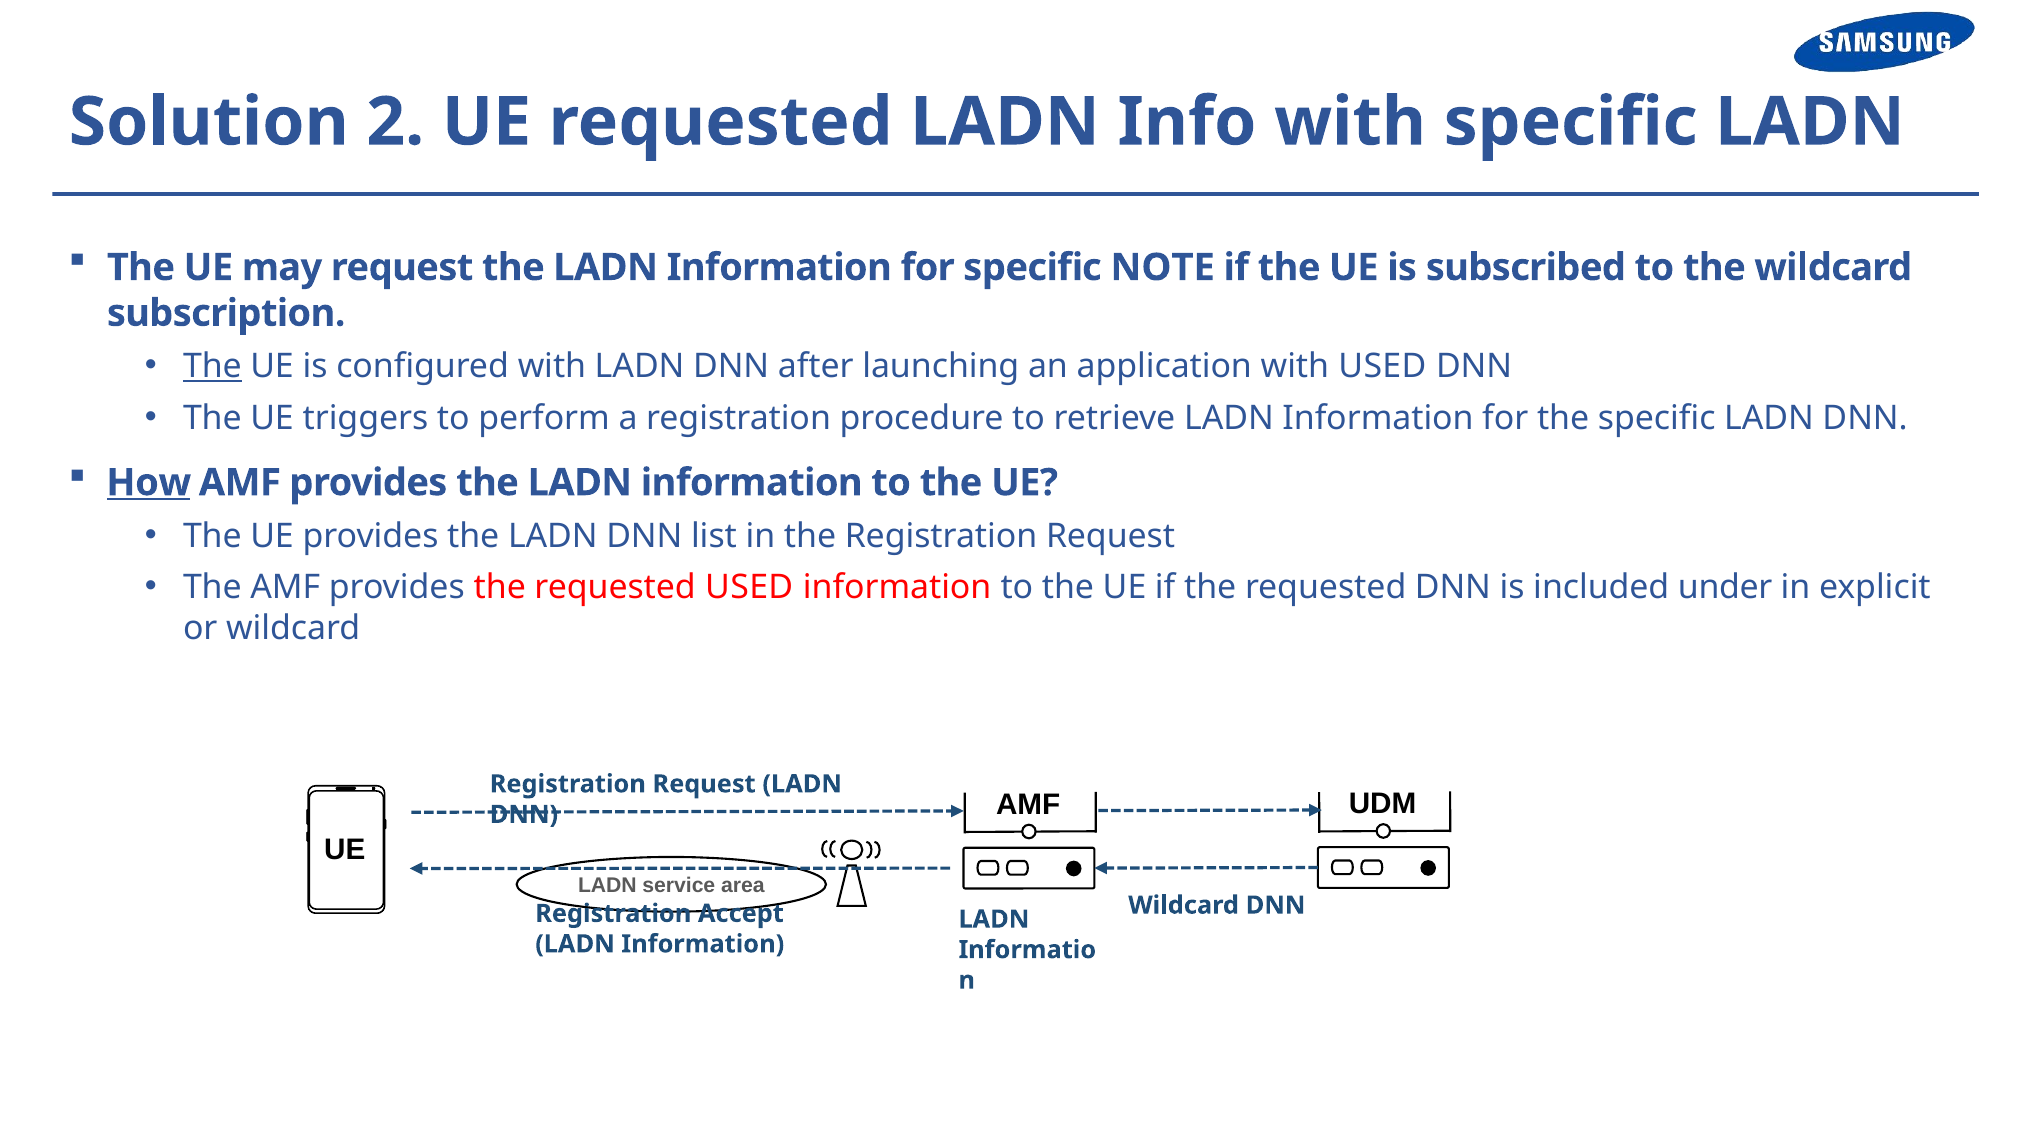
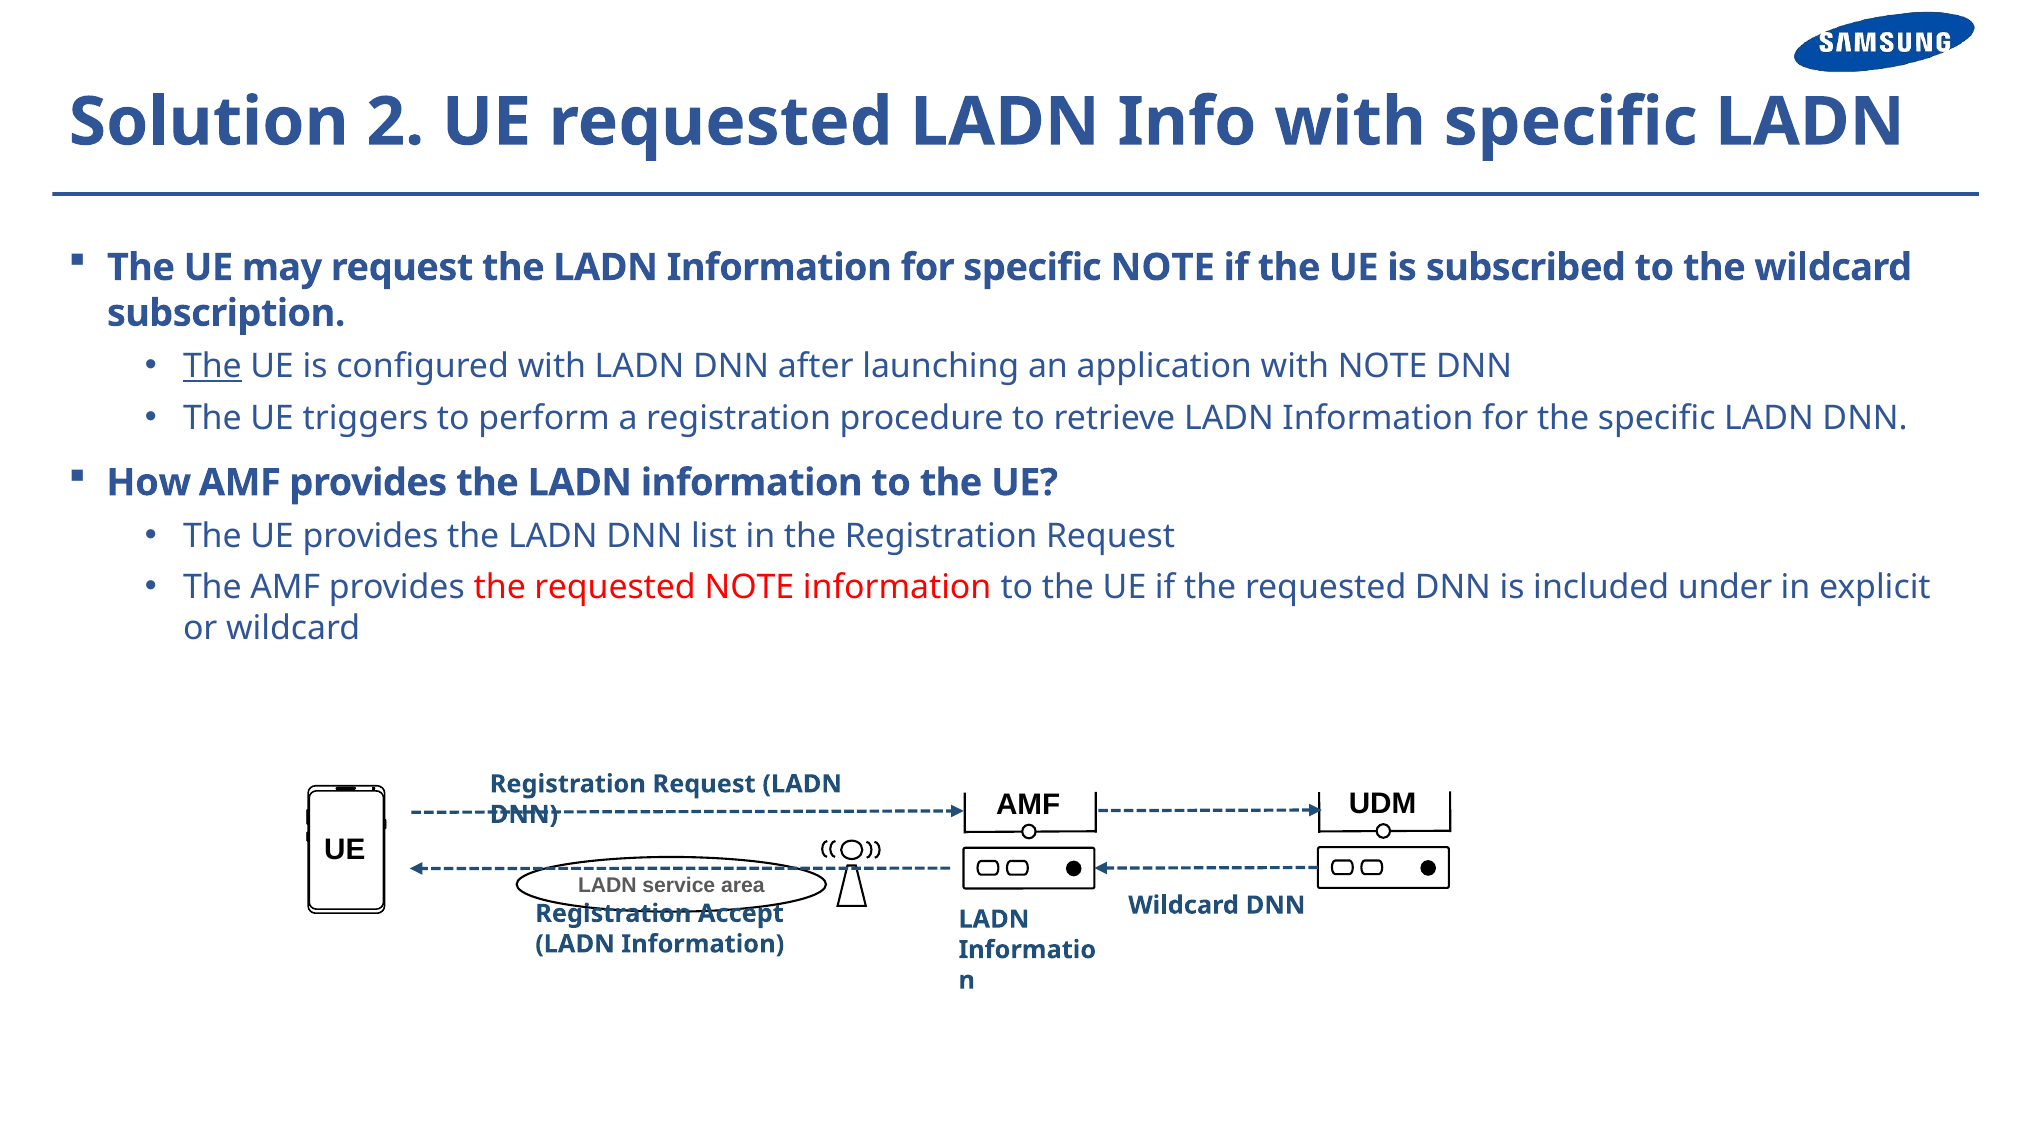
with USED: USED -> NOTE (1383, 367)
How underline: present -> none (149, 483)
requested USED: USED -> NOTE (749, 587)
